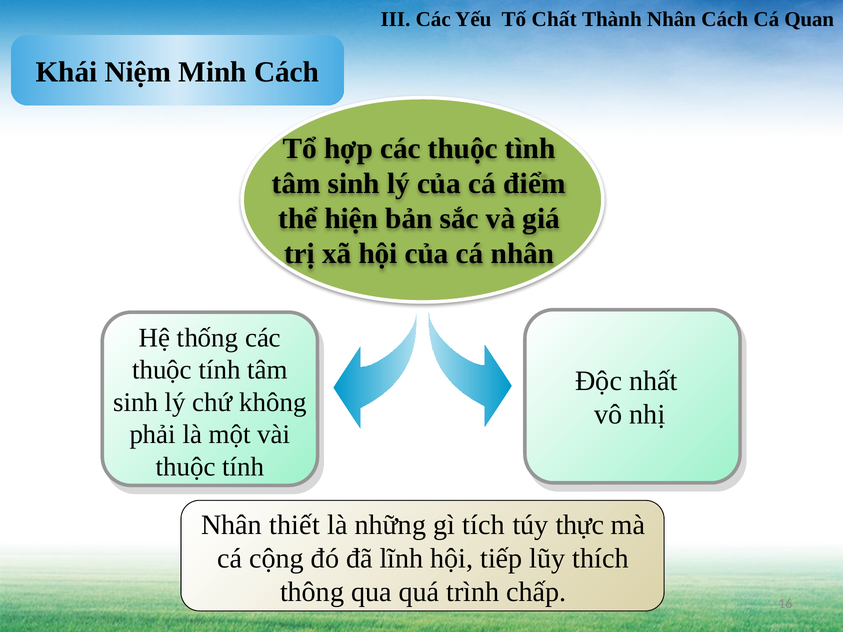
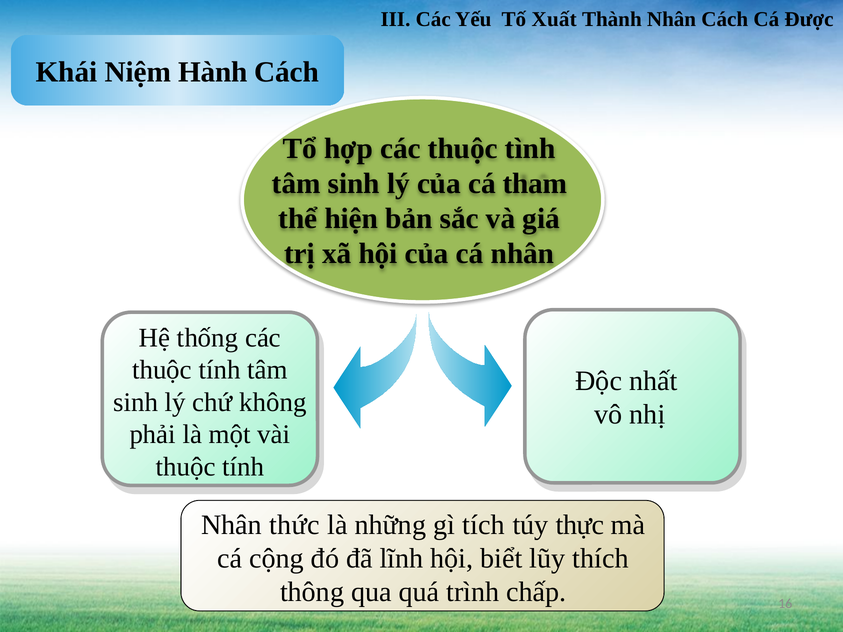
Chất: Chất -> Xuất (554, 19)
Quan: Quan -> Được (809, 19)
Minh: Minh -> Hành (213, 72)
điểm: điểm -> tham (535, 184)
thiết: thiết -> thức (295, 525)
tiếp: tiếp -> biểt (501, 559)
